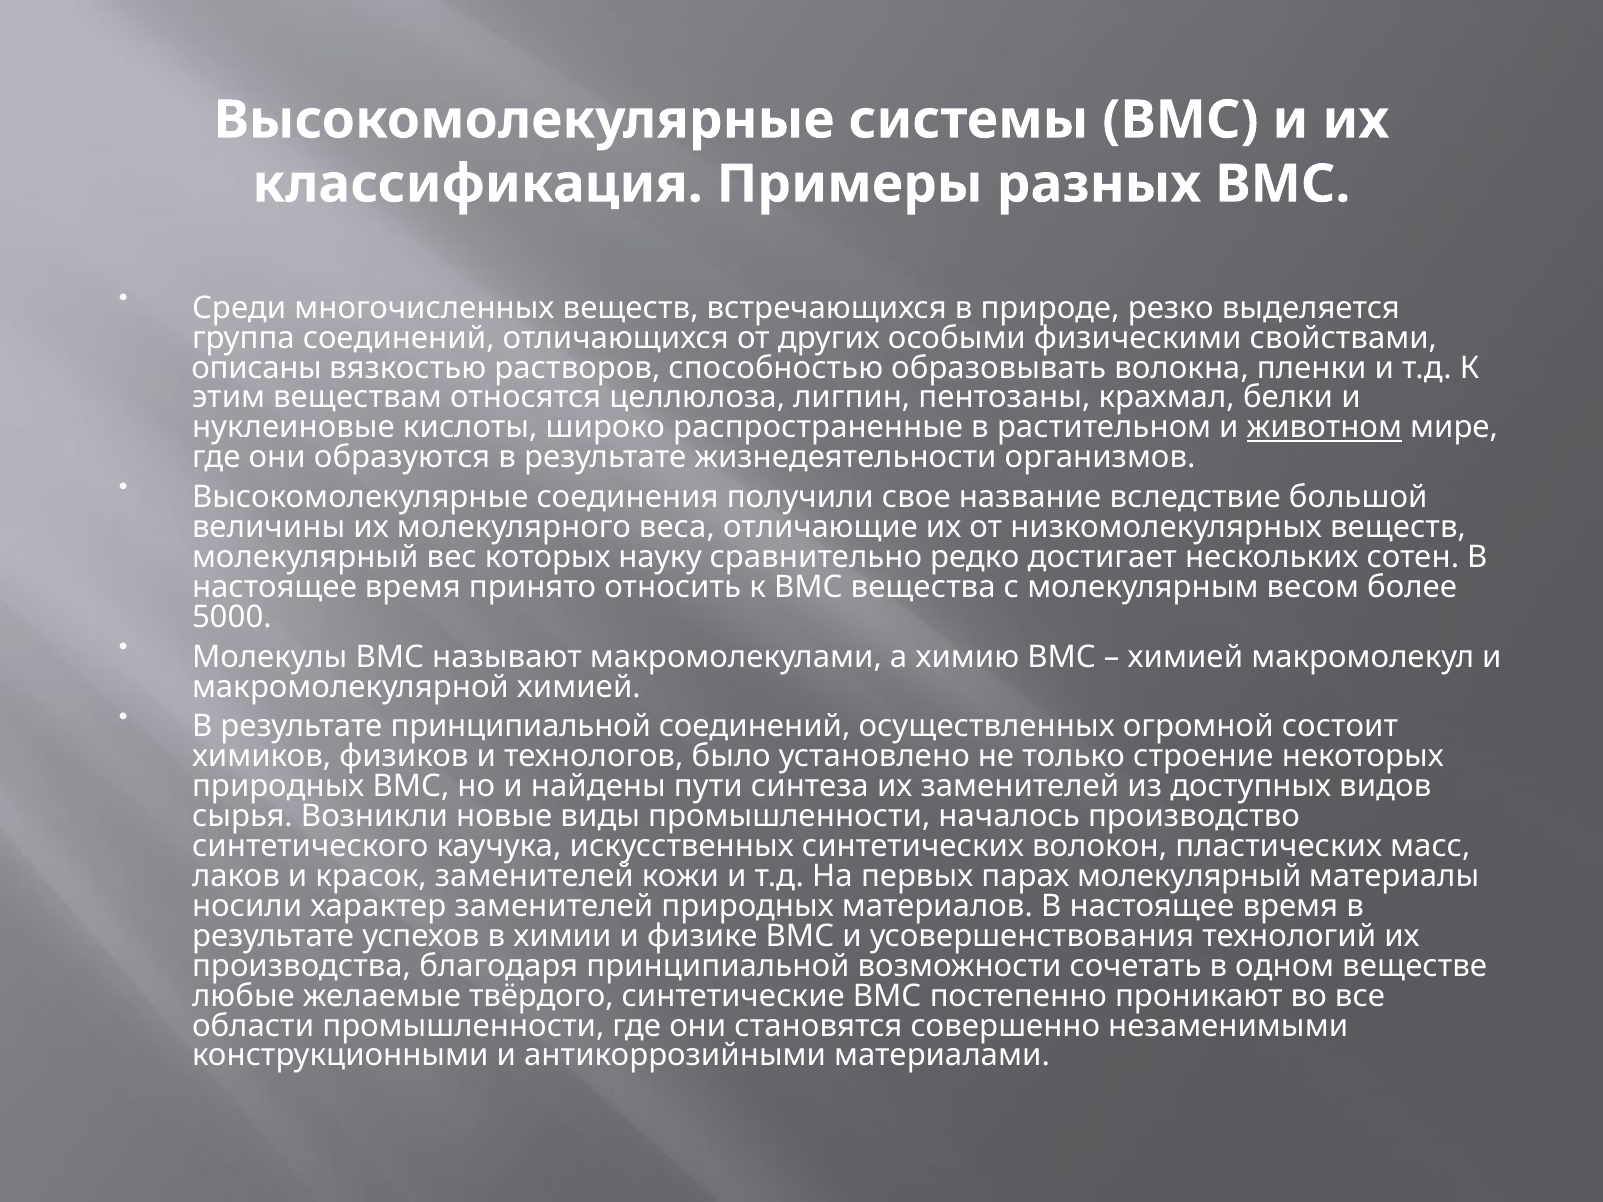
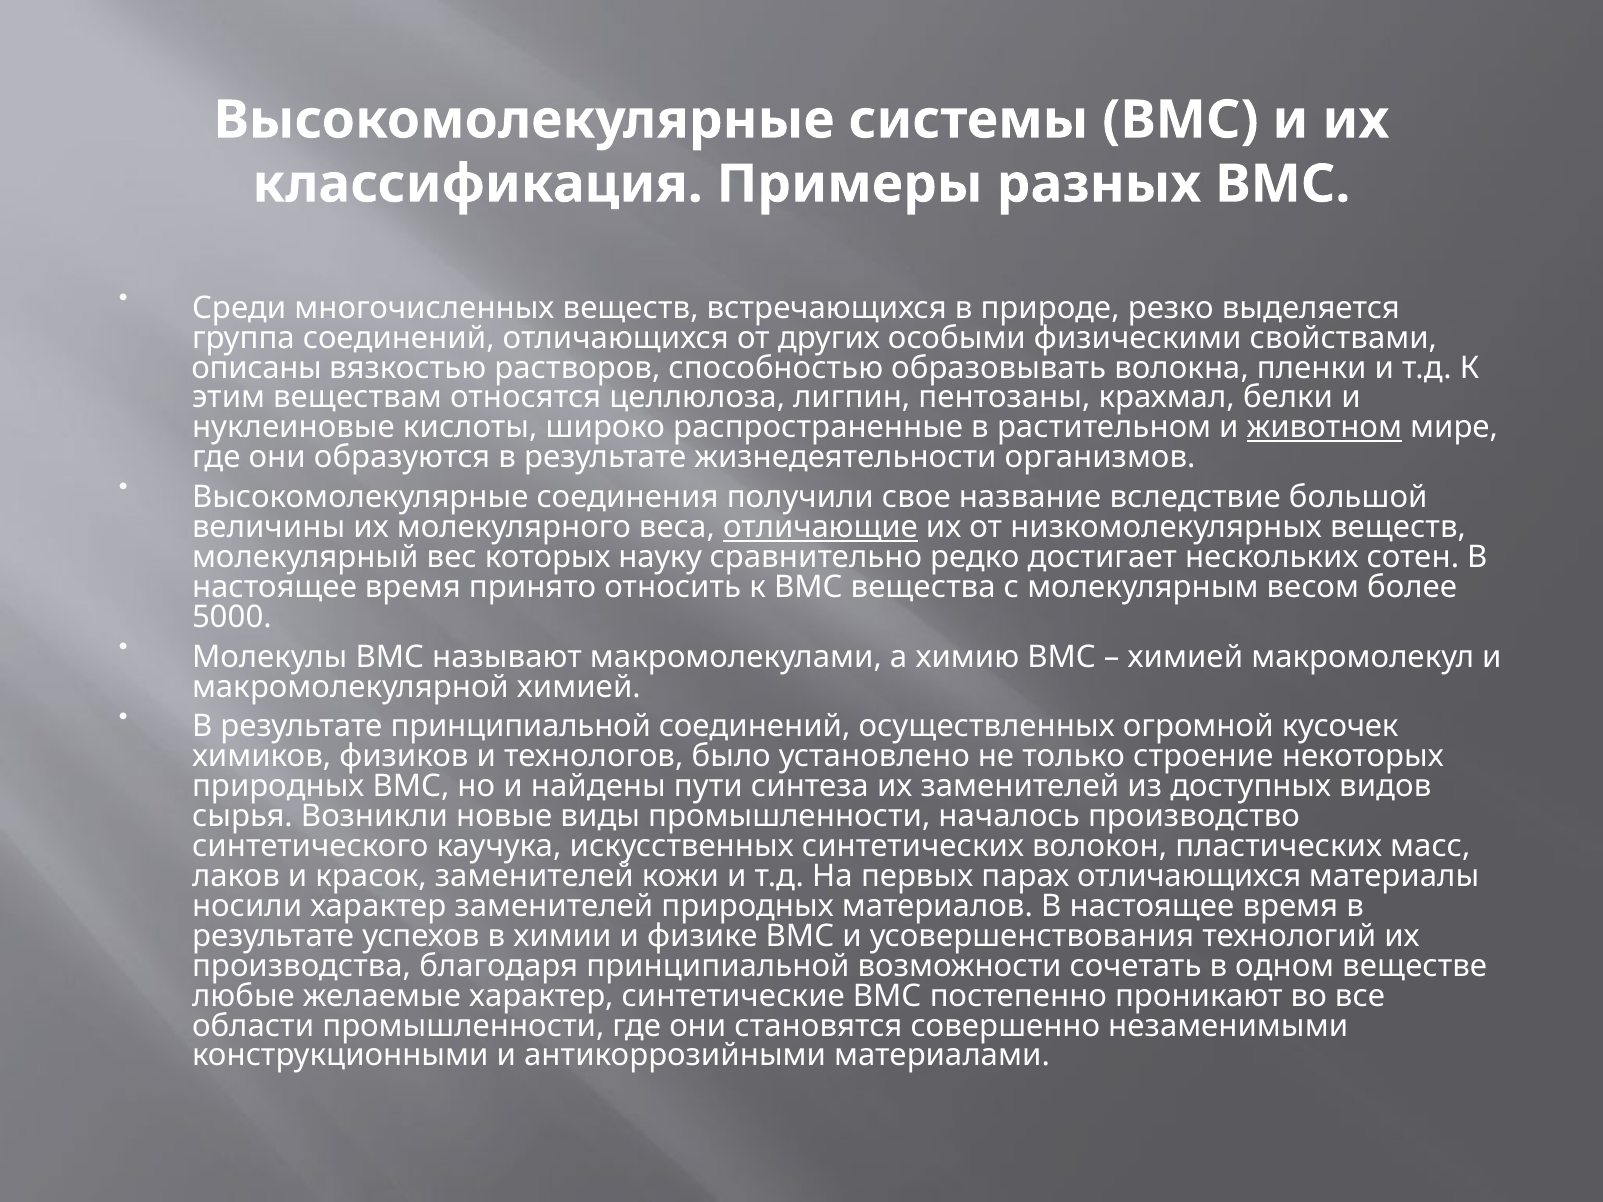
отличающие underline: none -> present (820, 527)
состоит: состоит -> кусочек (1340, 727)
парах молекулярный: молекулярный -> отличающихся (1189, 876)
желаемые твёрдого: твёрдого -> характер (541, 996)
